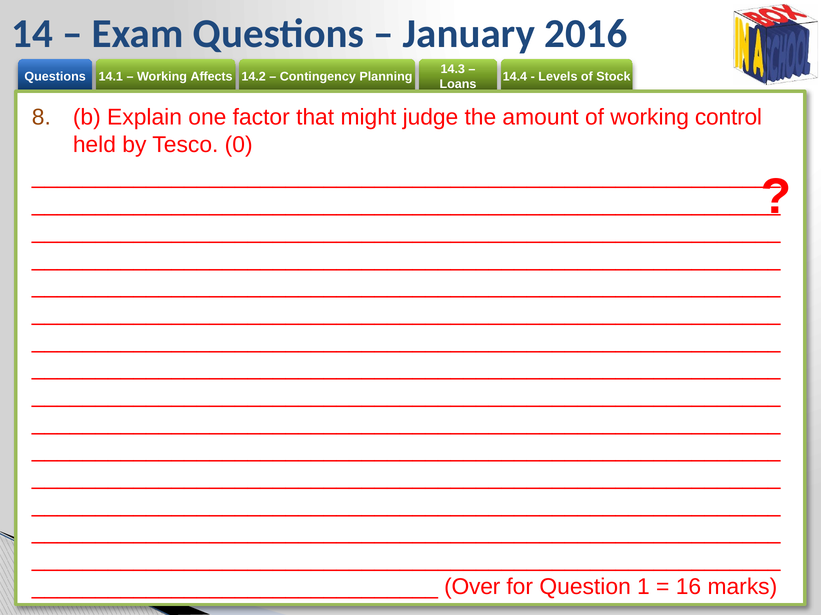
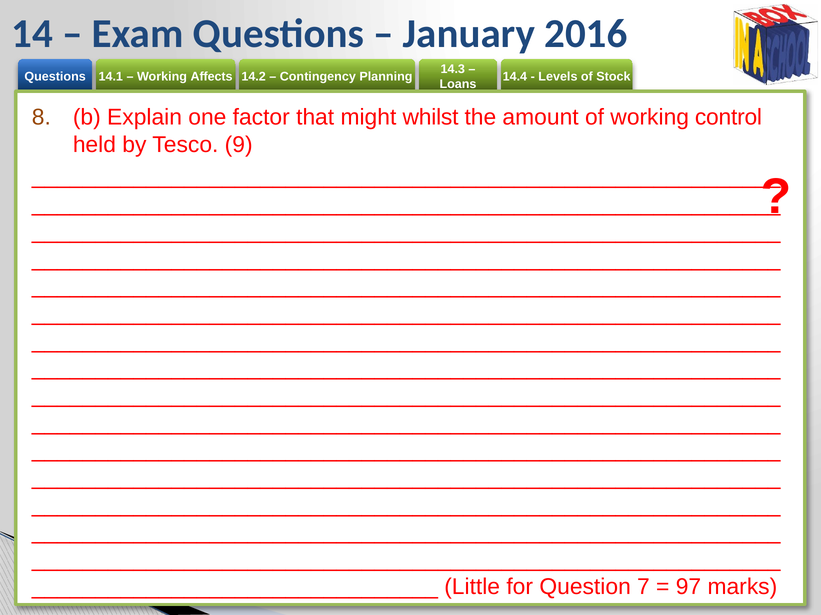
judge: judge -> whilst (431, 117)
0: 0 -> 9 (239, 145)
Over: Over -> Little (472, 587)
1: 1 -> 7 (643, 587)
16: 16 -> 97 (688, 587)
